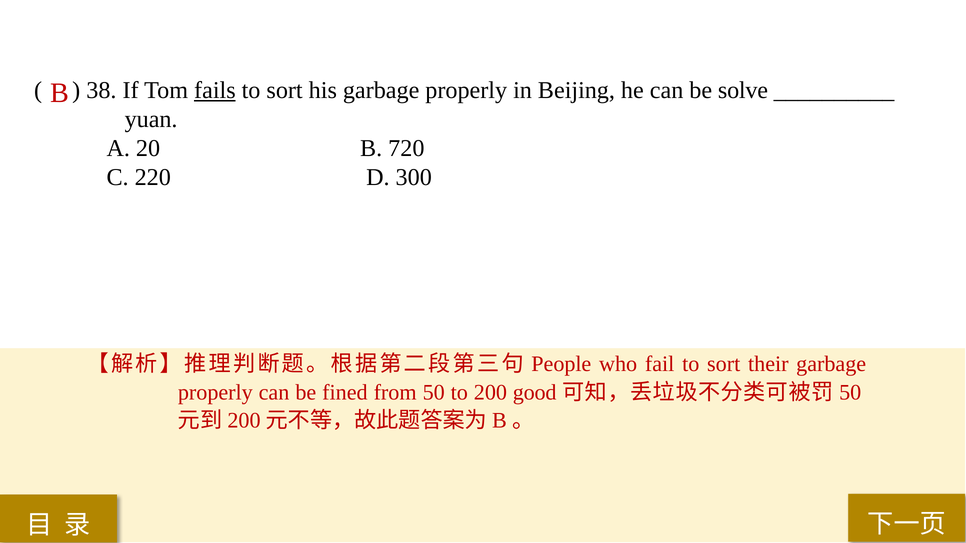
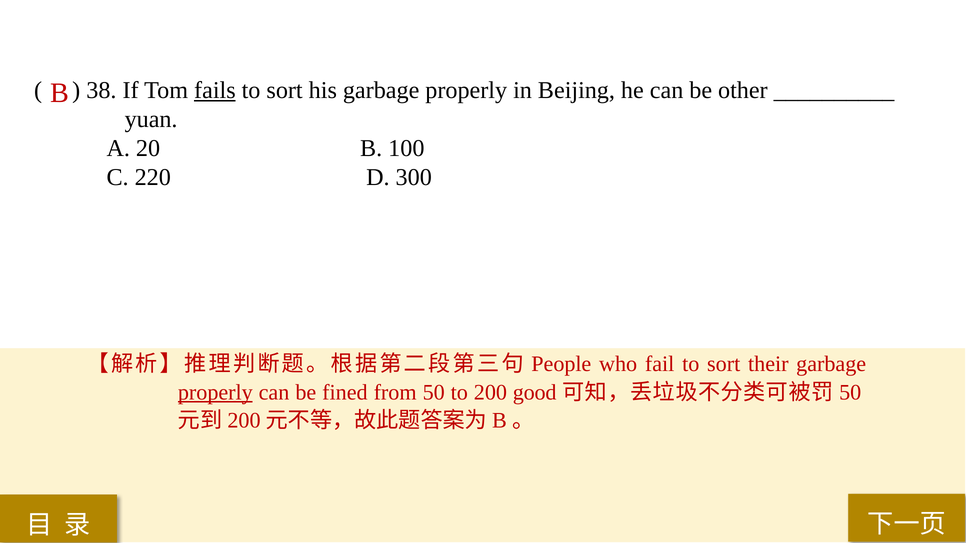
solve: solve -> other (743, 90)
720: 720 -> 100 (406, 148)
properly underline: none -> present (215, 393)
